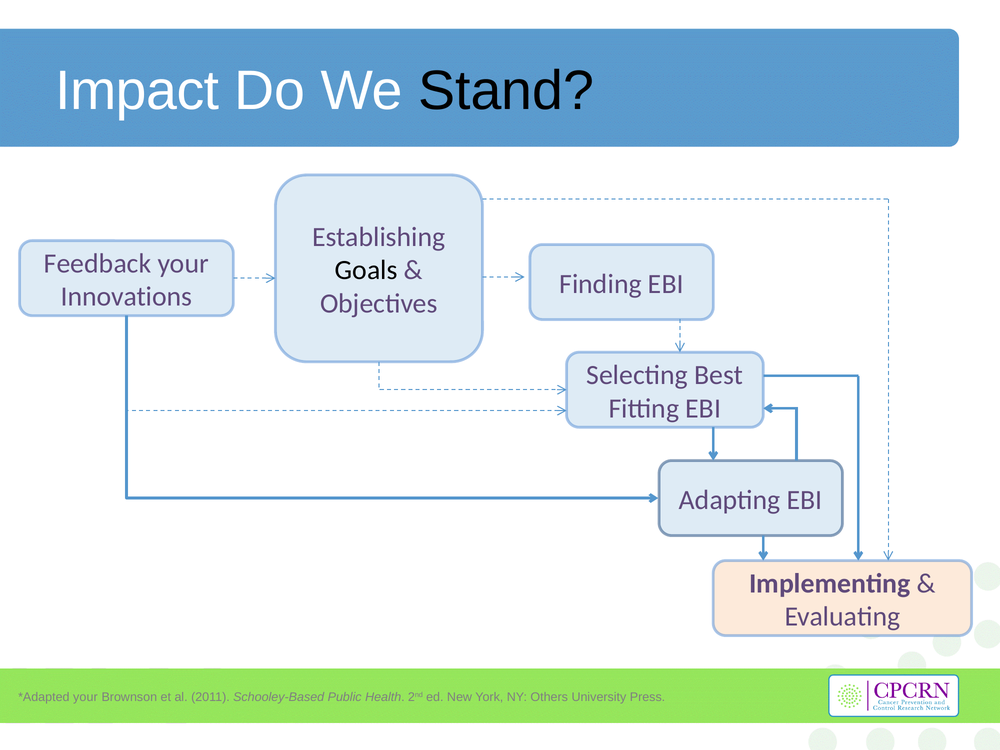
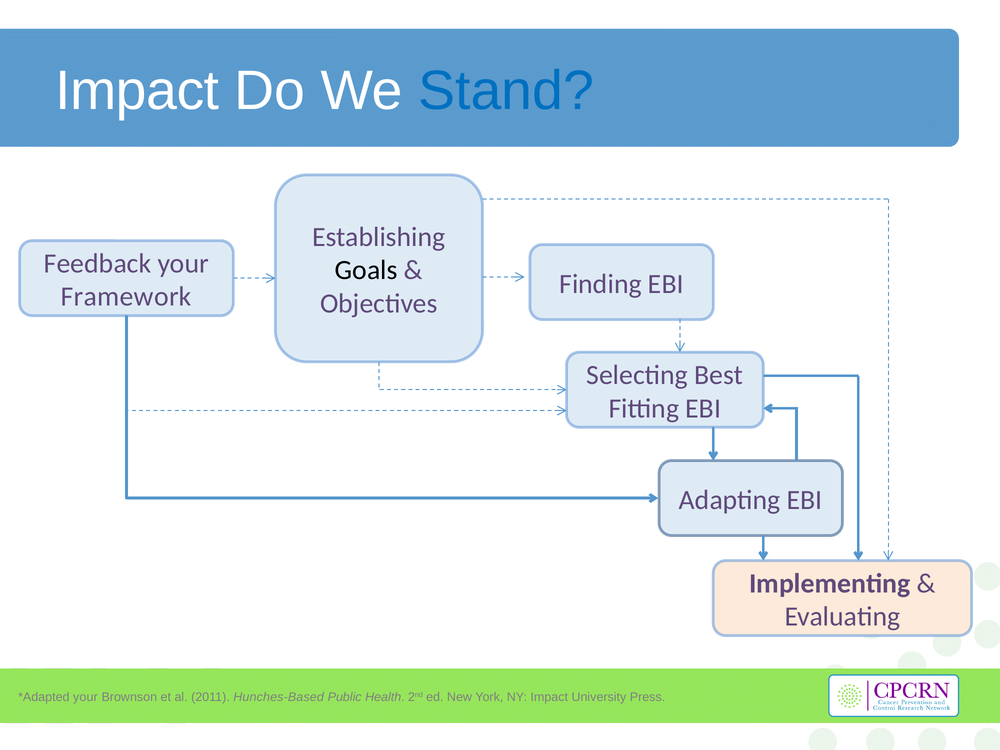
Stand colour: black -> blue (506, 91)
Innovations: Innovations -> Framework (126, 297)
Schooley-Based: Schooley-Based -> Hunches-Based (279, 697)
NY Others: Others -> Impact (549, 697)
